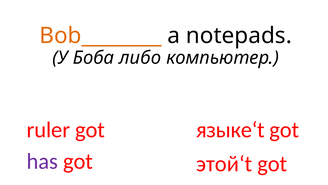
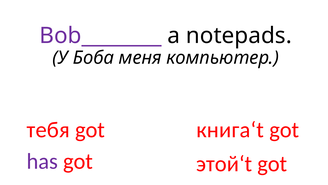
Bob________ colour: orange -> purple (100, 36)
либо: либо -> меня (140, 58)
ruler: ruler -> тебя (48, 130)
языке‘t: языке‘t -> книга‘t (230, 130)
